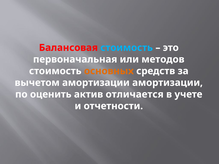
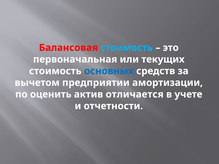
методов: методов -> текущих (163, 59)
основных colour: orange -> blue (109, 71)
вычетом амортизации: амортизации -> предприятии (96, 83)
